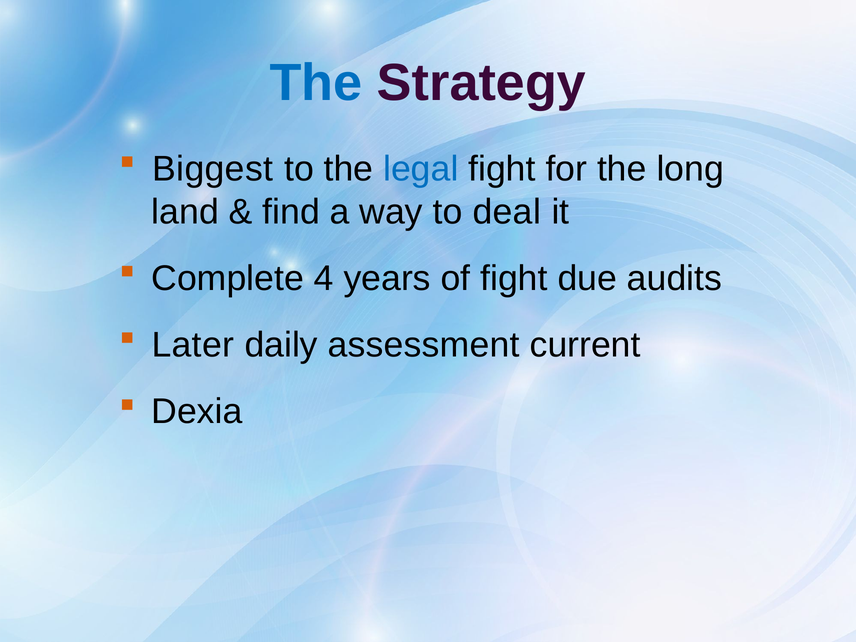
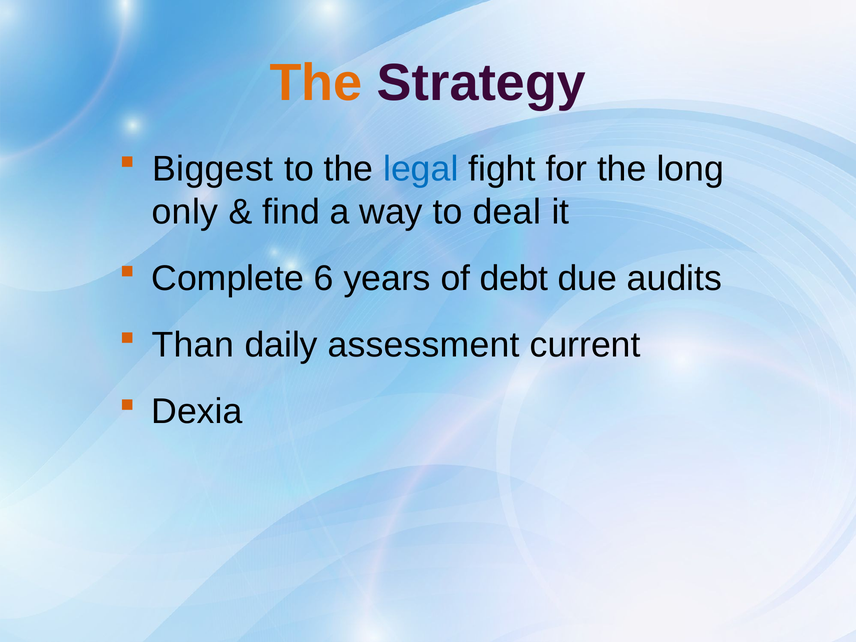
The colour: blue -> orange (316, 83)
land: land -> only (185, 212)
4: 4 -> 6 (324, 278)
of fight: fight -> debt (514, 278)
Later: Later -> Than (193, 345)
